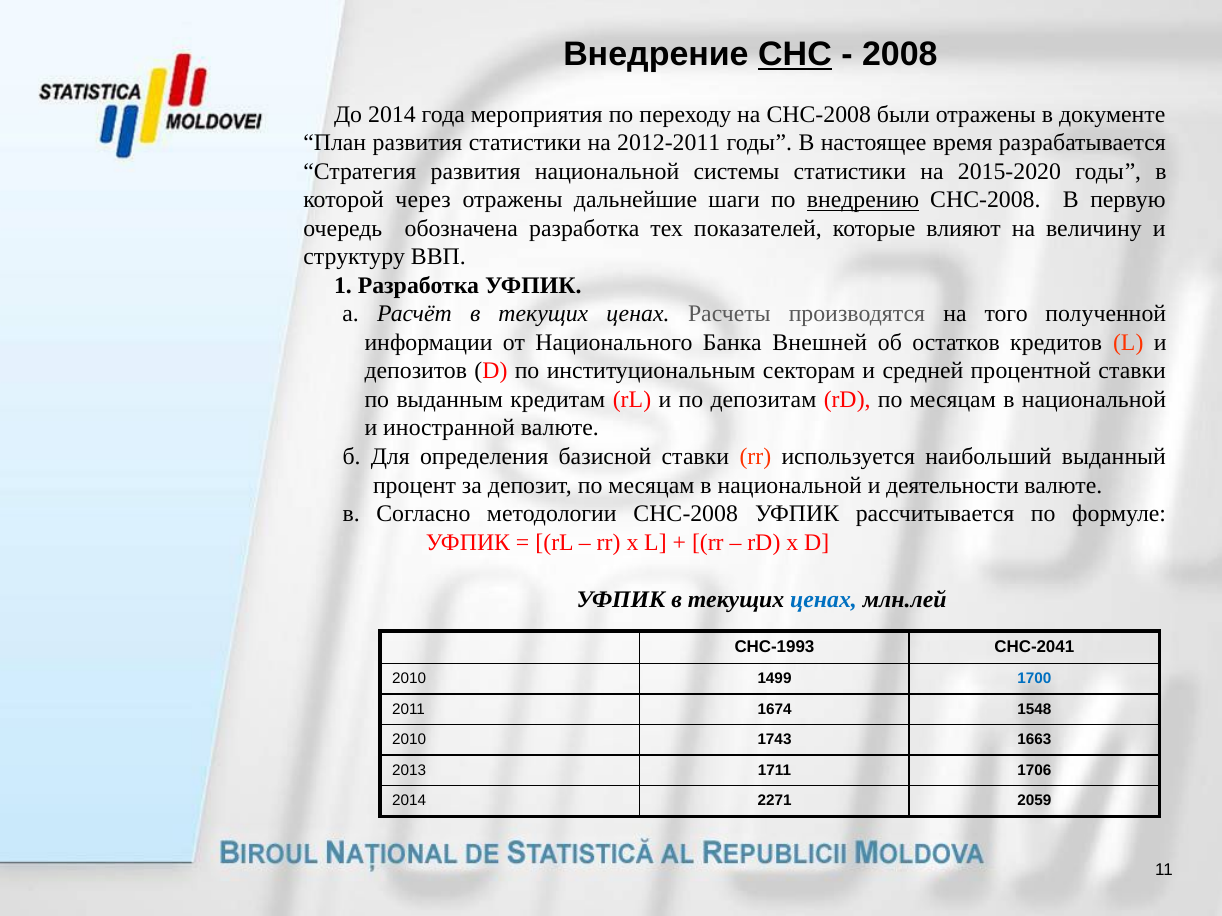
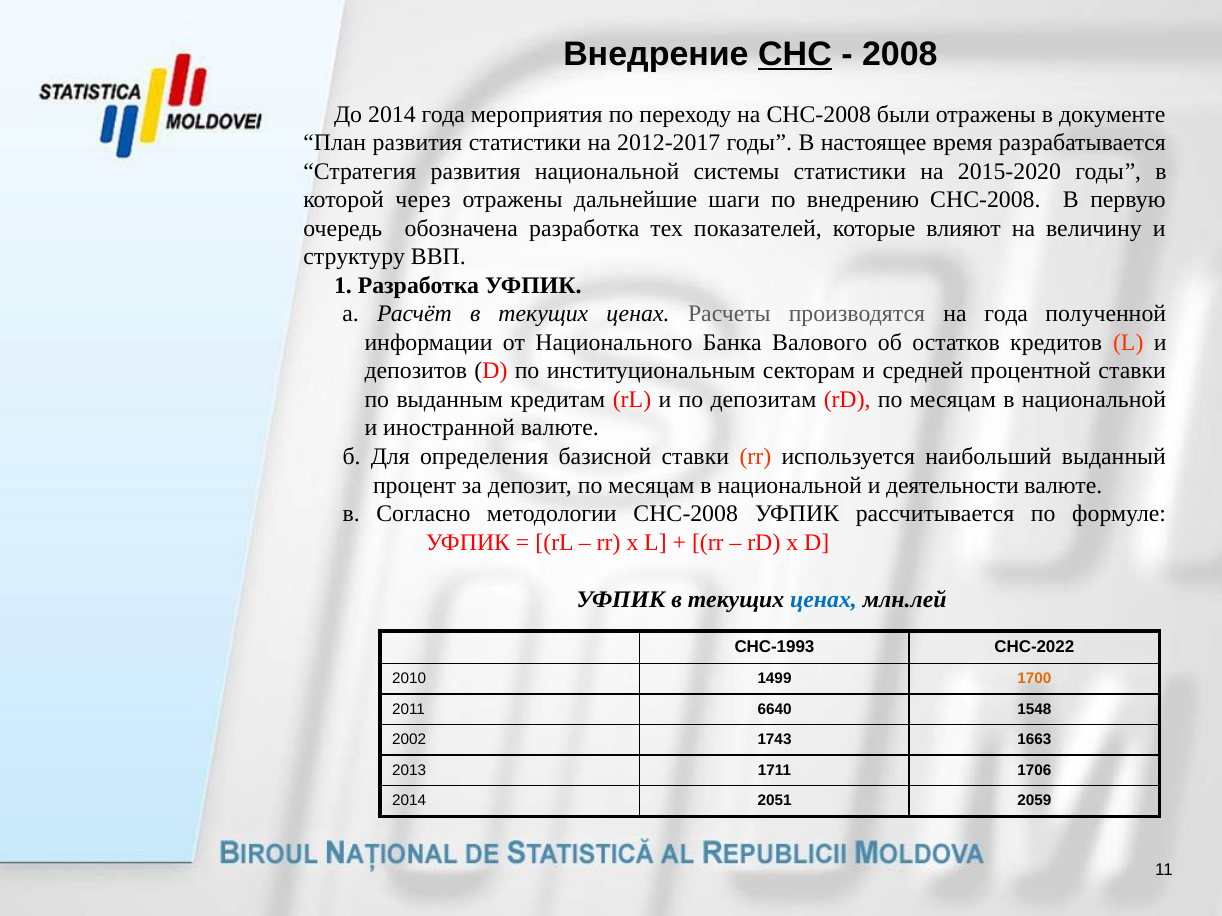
2012-2011: 2012-2011 -> 2012-2017 (669, 143)
внедрению underline: present -> none (863, 200)
на того: того -> года (1006, 314)
Внешней: Внешней -> Валового (820, 343)
СНС-2041: СНС-2041 -> СНС-2022 (1034, 647)
1700 colour: blue -> orange (1034, 679)
1674: 1674 -> 6640 (775, 709)
2010: 2010 -> 2002 (409, 740)
2271: 2271 -> 2051 (775, 801)
